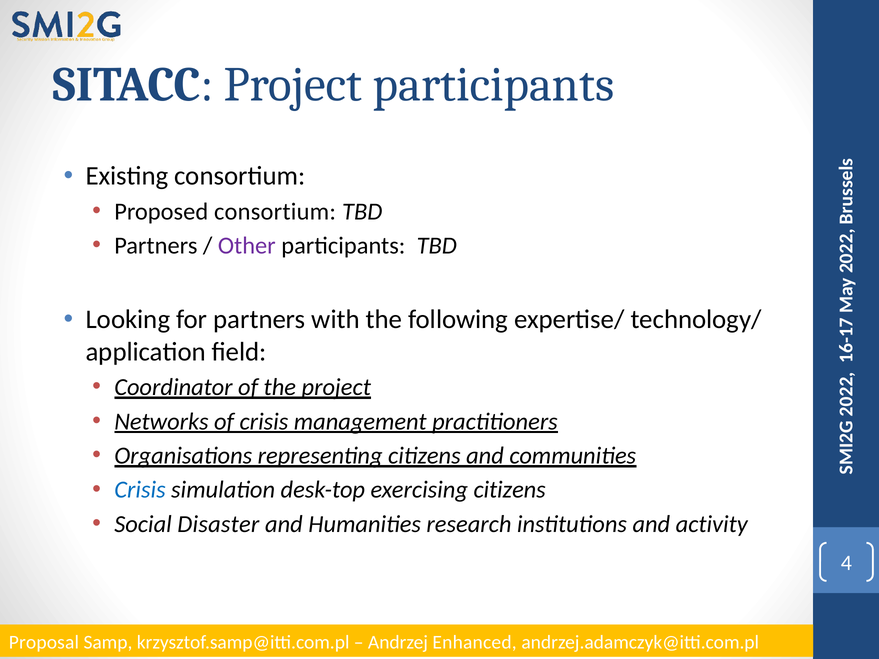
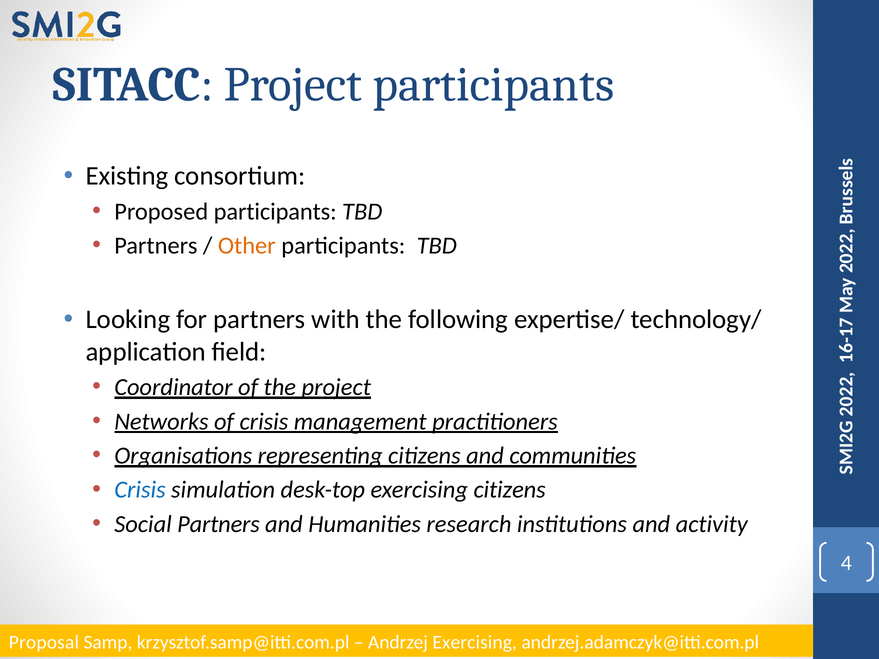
Proposed consortium: consortium -> participants (275, 212)
Other colour: purple -> orange (247, 246)
Social Disaster: Disaster -> Partners (219, 524)
Andrzej Enhanced: Enhanced -> Exercising (475, 642)
